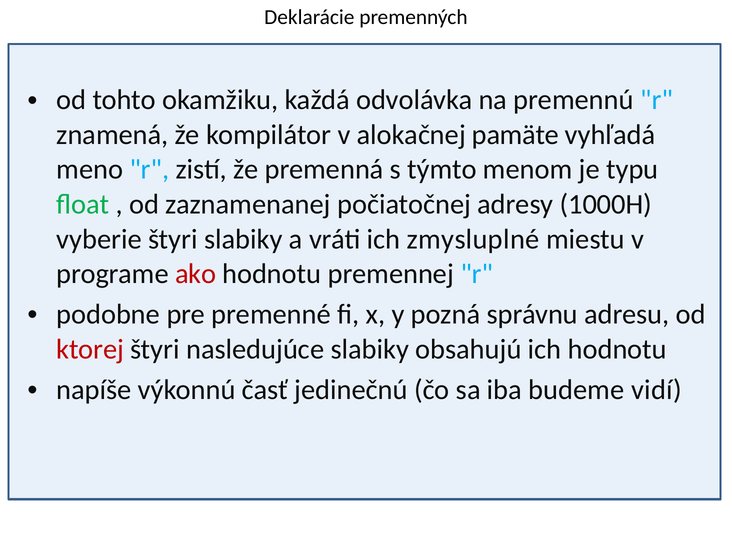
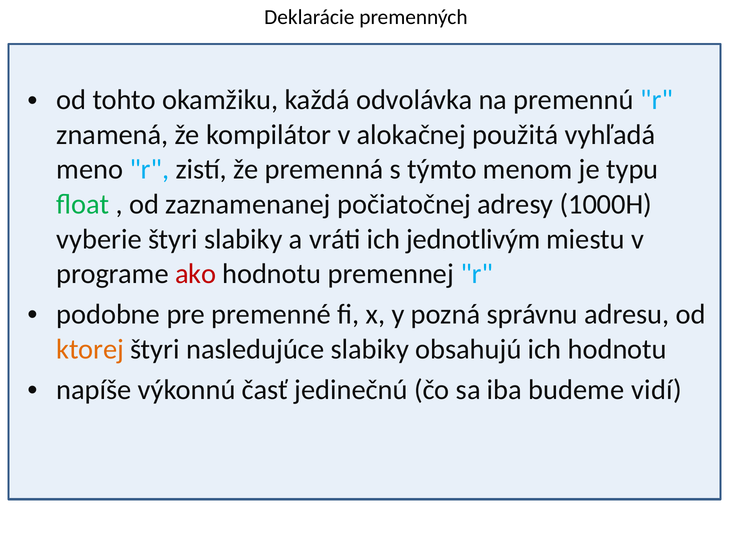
pamäte: pamäte -> použitá (515, 135)
zmysluplné: zmysluplné -> jednotlivým (473, 239)
ktorej colour: red -> orange (90, 349)
